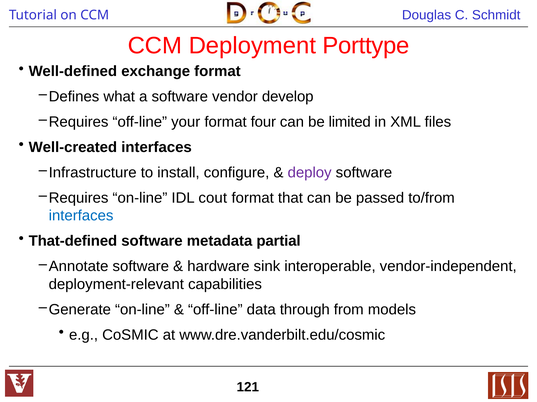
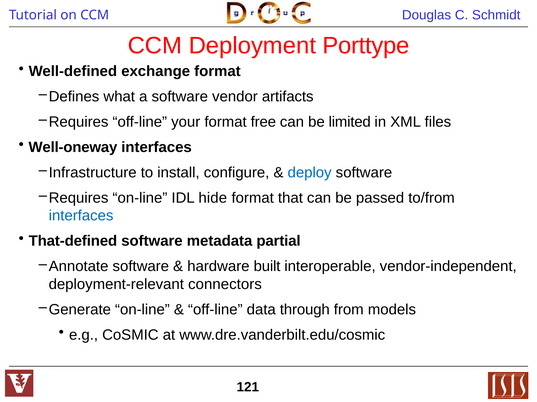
develop: develop -> artifacts (288, 97)
four: four -> free (263, 122)
Well-created: Well-created -> Well-oneway (73, 147)
deploy colour: purple -> blue (310, 173)
cout: cout -> hide (213, 198)
sink: sink -> built (267, 267)
capabilities: capabilities -> connectors (225, 285)
